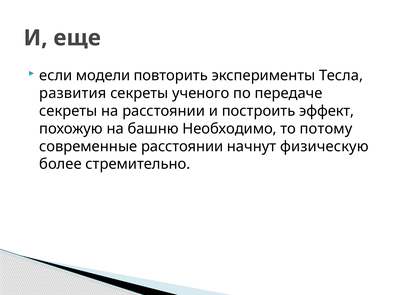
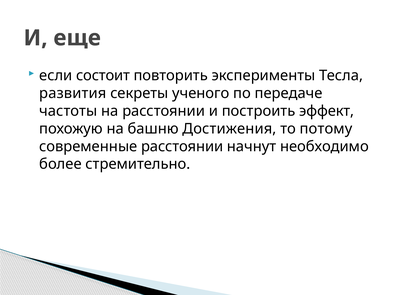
модели: модели -> состоит (103, 75)
секреты: секреты -> частоты (68, 111)
Необходимо: Необходимо -> Достижения (229, 129)
физическую: физическую -> необходимо (324, 146)
